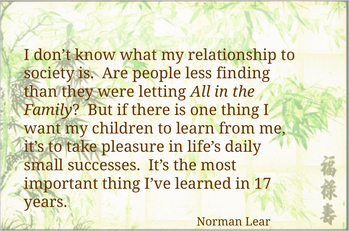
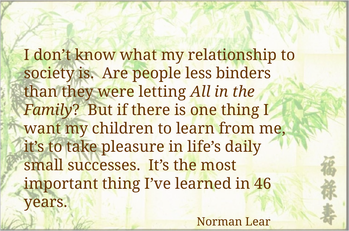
finding: finding -> binders (243, 74)
17: 17 -> 46 (263, 184)
